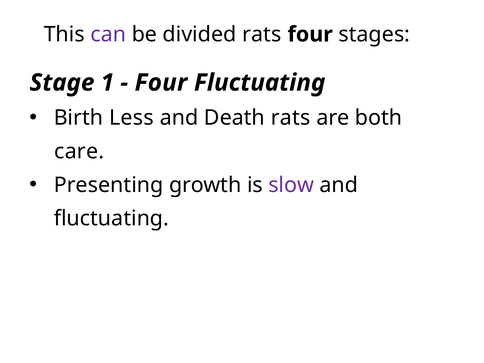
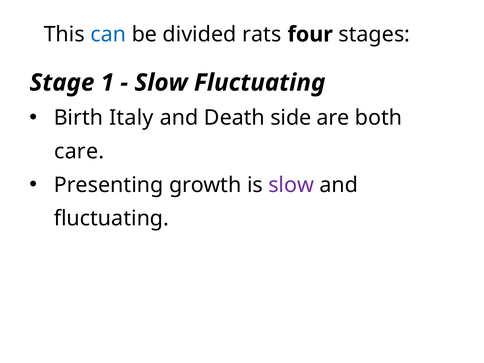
can colour: purple -> blue (108, 34)
Four: Four -> Slow (161, 83)
Less: Less -> Italy (131, 118)
Death rats: rats -> side (291, 118)
